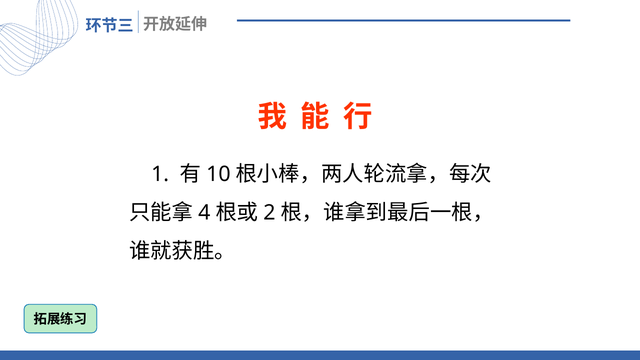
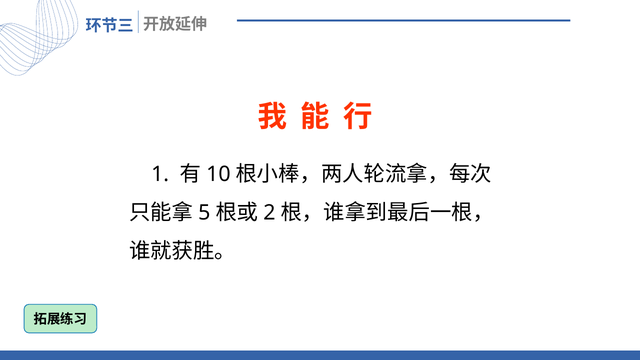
4: 4 -> 5 (204, 213)
